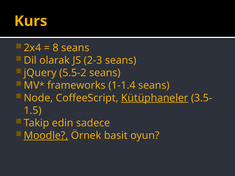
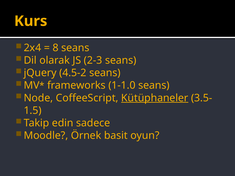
5.5-2: 5.5-2 -> 4.5-2 (73, 73)
1-1.4: 1-1.4 -> 1-1.0 (122, 86)
Moodle underline: present -> none (46, 136)
